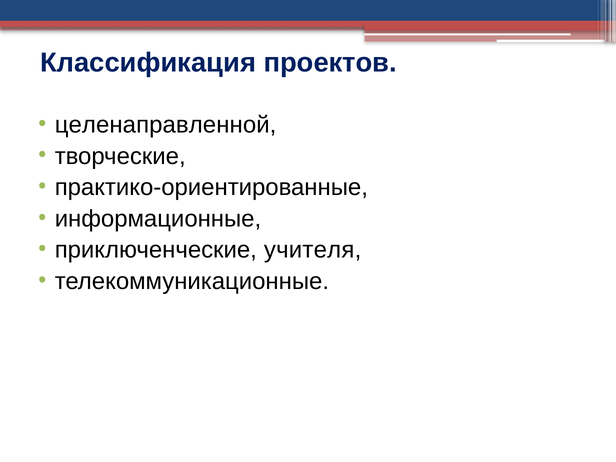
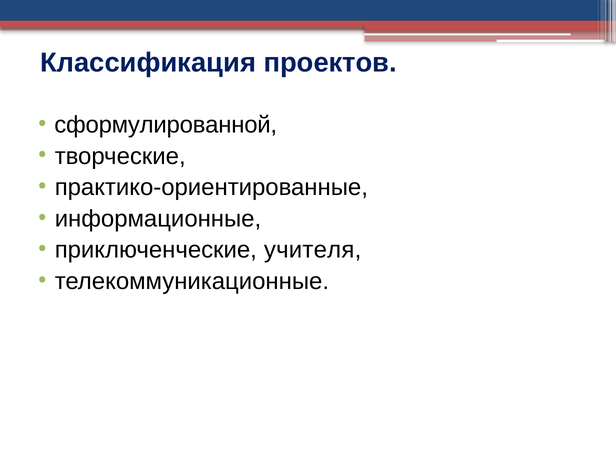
целенаправленной: целенаправленной -> сформулированной (166, 125)
